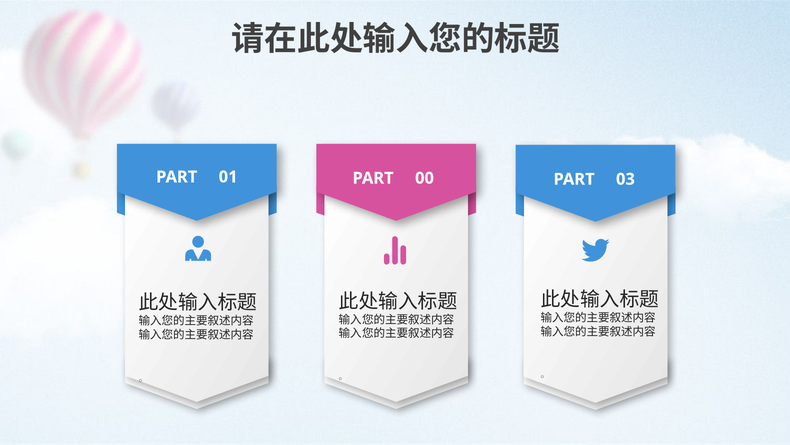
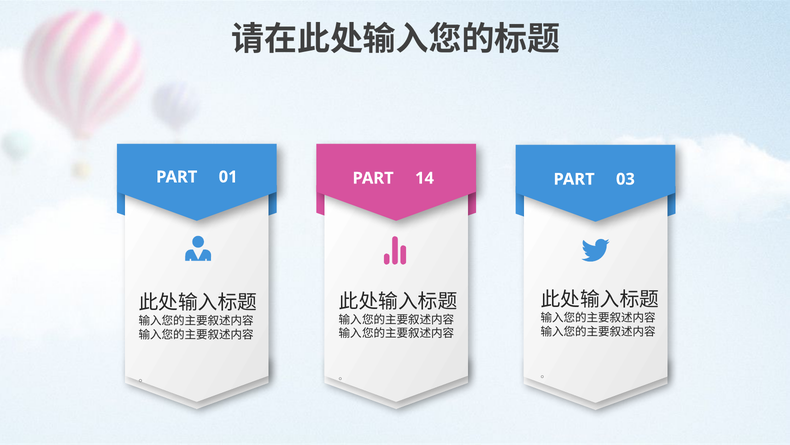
00: 00 -> 14 (425, 178)
